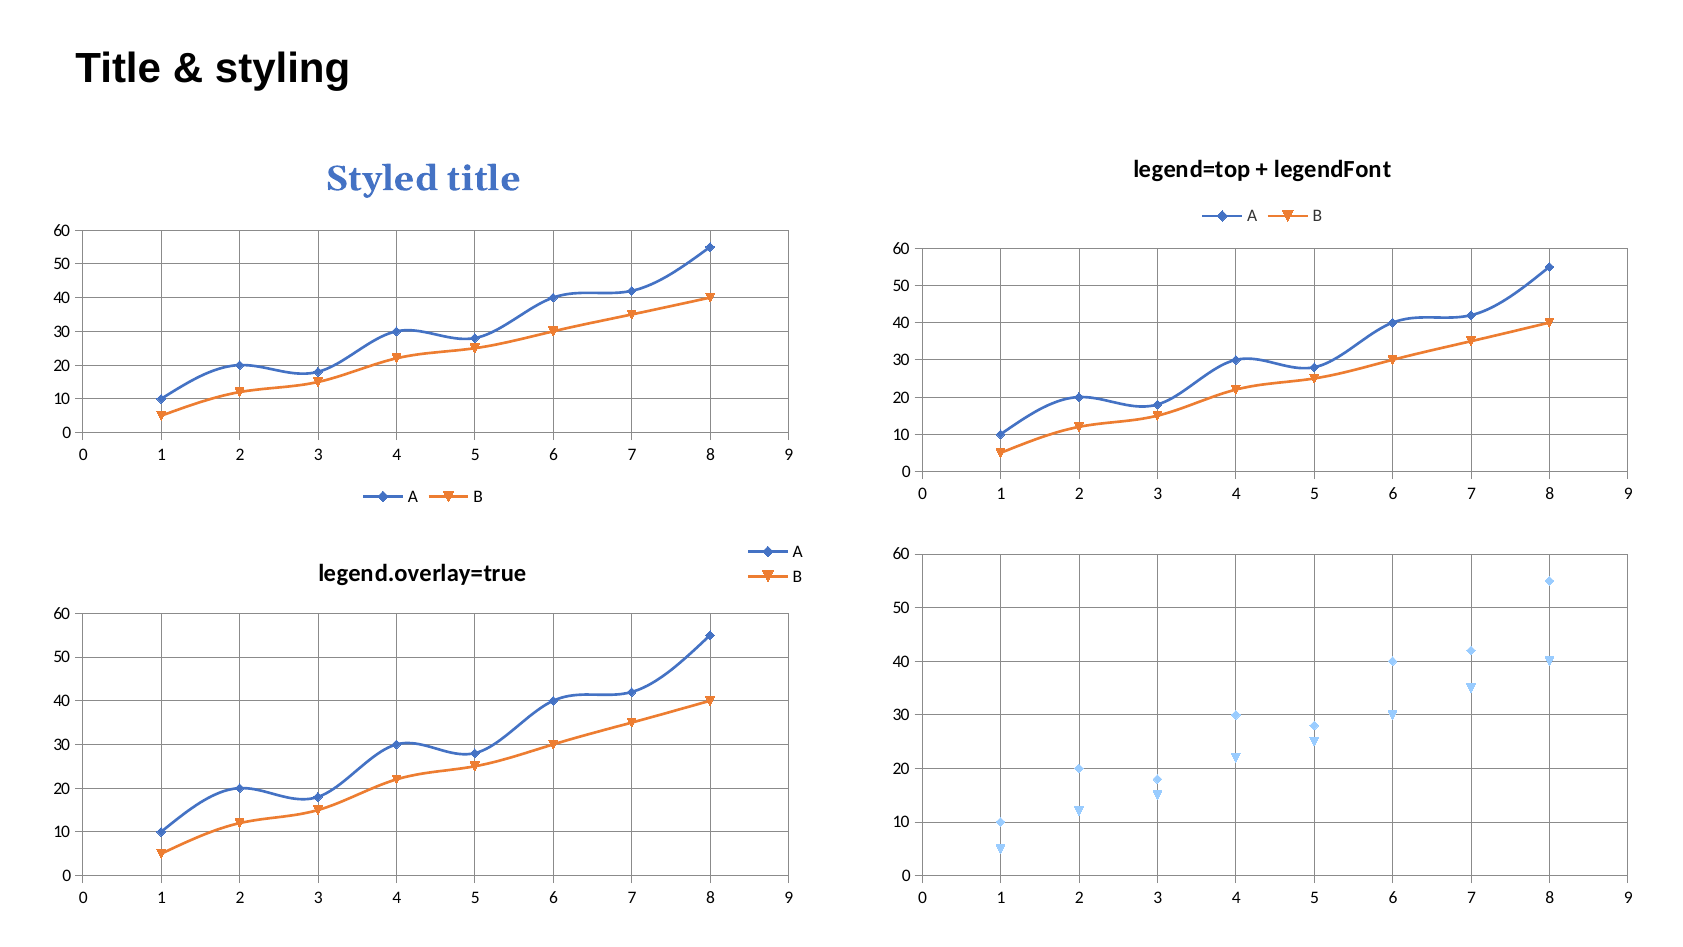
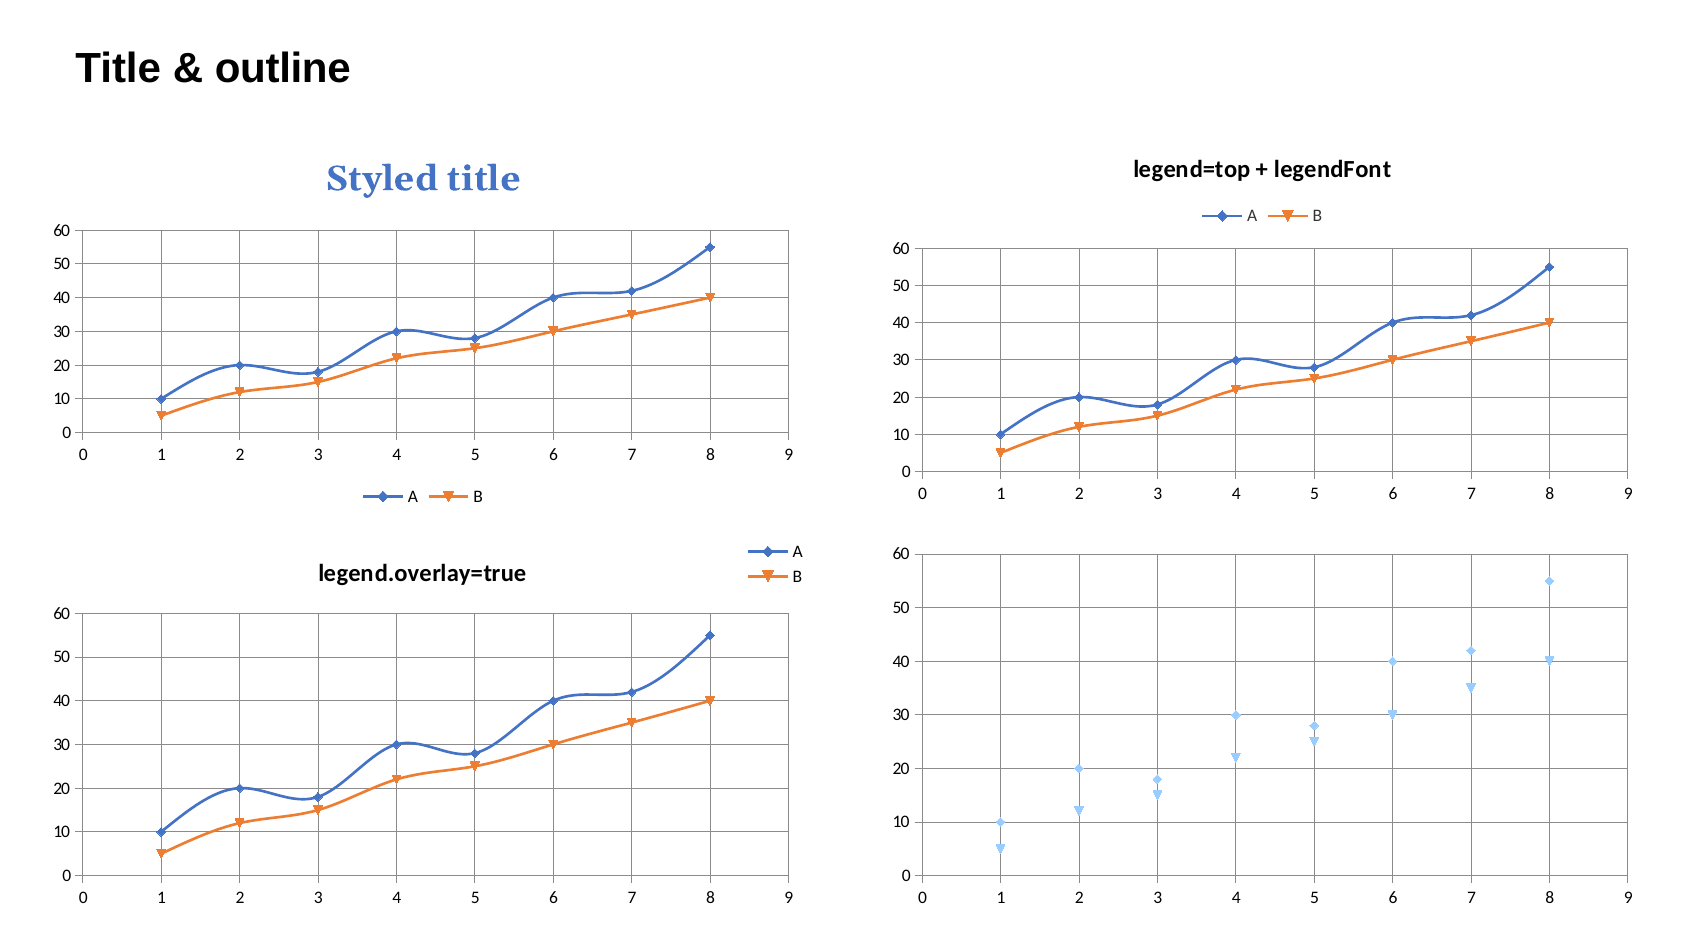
styling: styling -> outline (283, 68)
